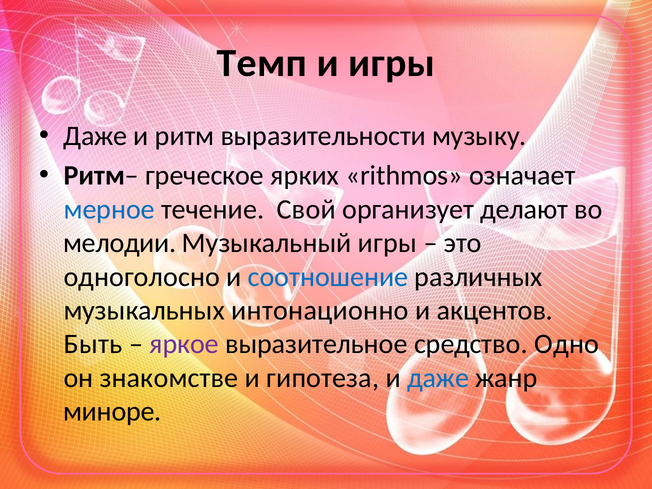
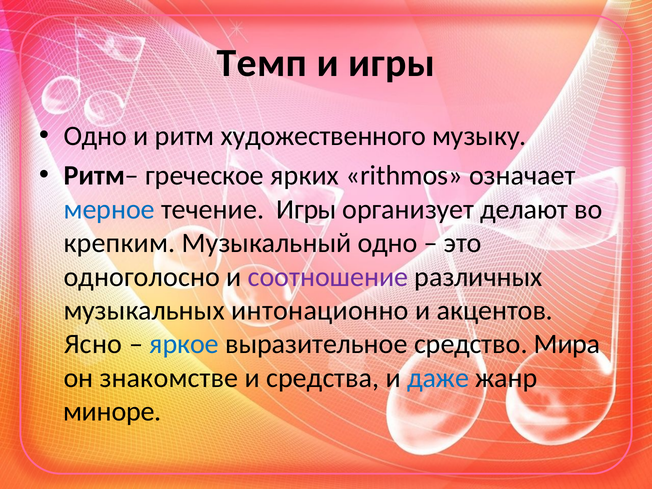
Даже: Даже -> Одно (95, 136)
выразительности: выразительности -> художественного (323, 136)
течение Свой: Свой -> Игры (307, 209)
мелодии: мелодии -> крепким (119, 243)
Музыкальный игры: игры -> одно (388, 243)
соотношение colour: blue -> purple (328, 277)
Быть: Быть -> Ясно (93, 344)
яркое colour: purple -> blue (184, 344)
Одно: Одно -> Мира (567, 344)
гипотеза: гипотеза -> средства (323, 378)
